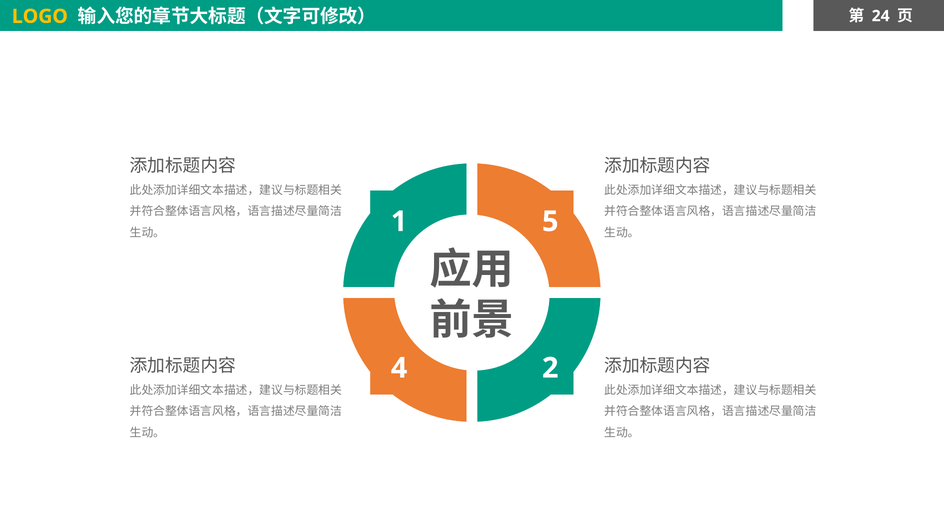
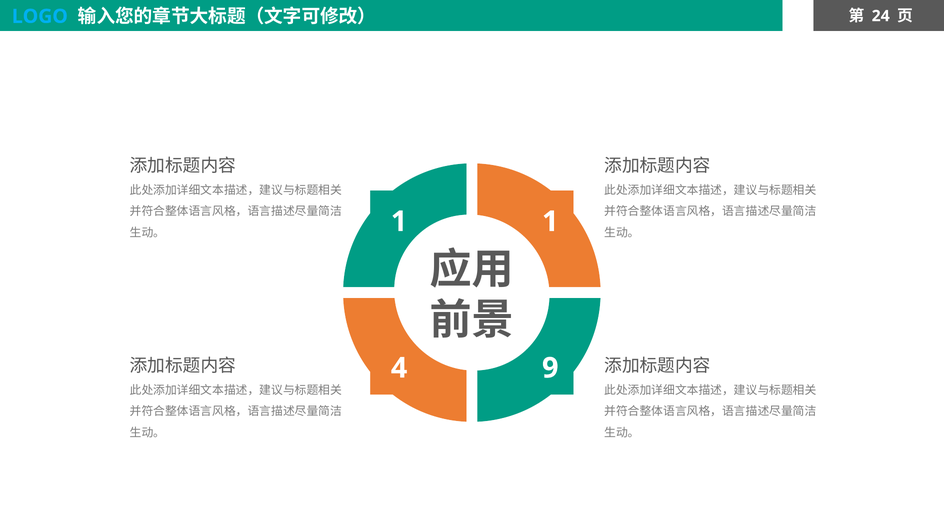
LOGO colour: yellow -> light blue (40, 16)
1 5: 5 -> 1 (550, 222)
2: 2 -> 9 (550, 368)
